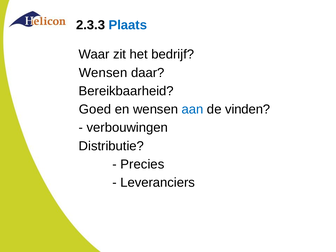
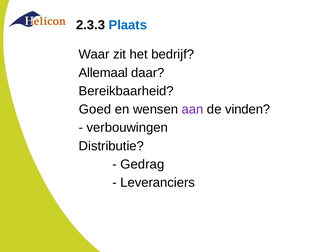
Wensen: Wensen -> Allemaal (103, 73)
aan colour: blue -> purple (193, 109)
Precies: Precies -> Gedrag (142, 164)
